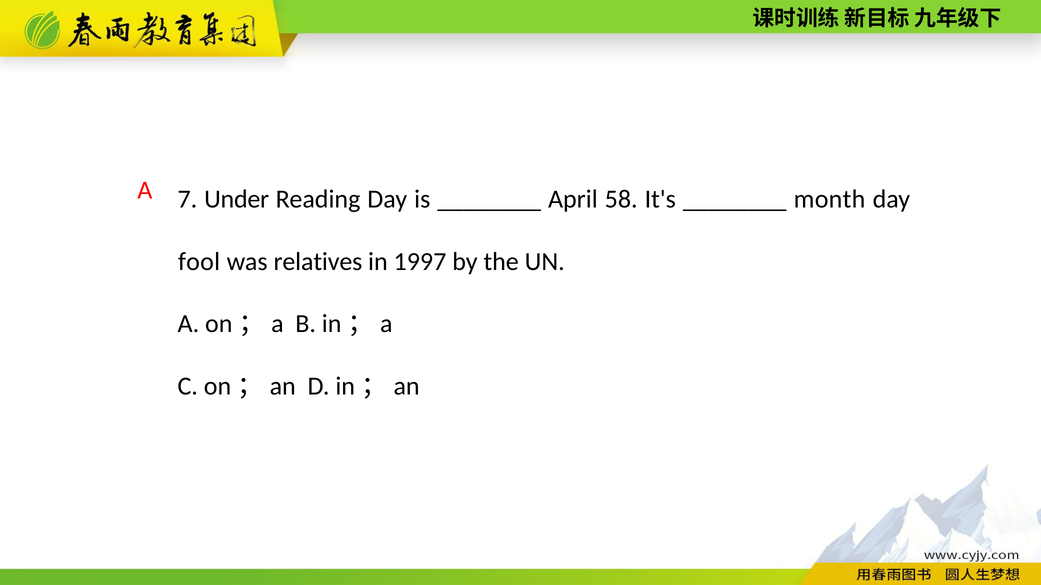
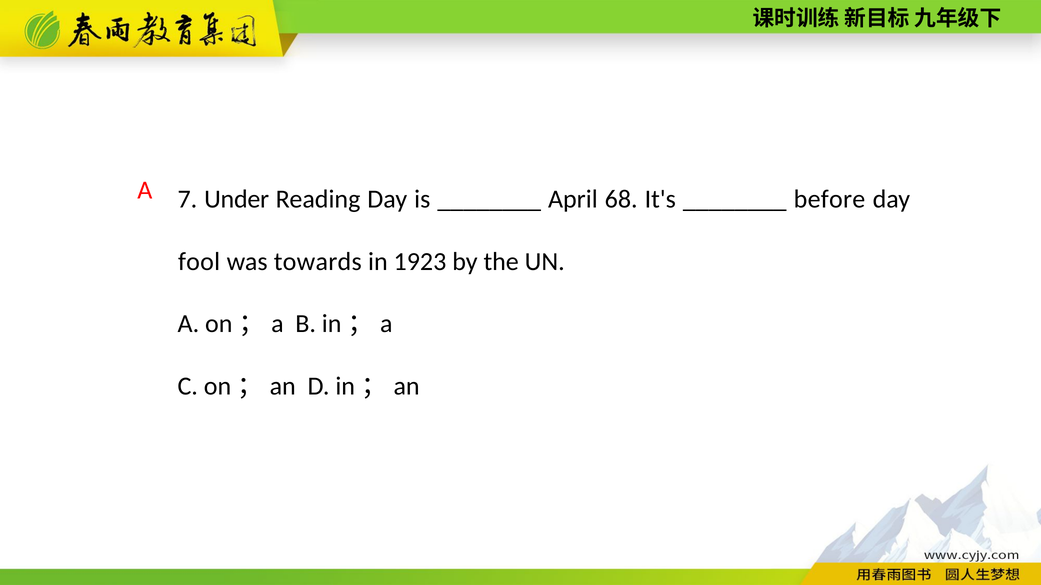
58: 58 -> 68 (621, 199)
month: month -> before (830, 199)
relatives: relatives -> towards (318, 262)
1997: 1997 -> 1923 (420, 262)
